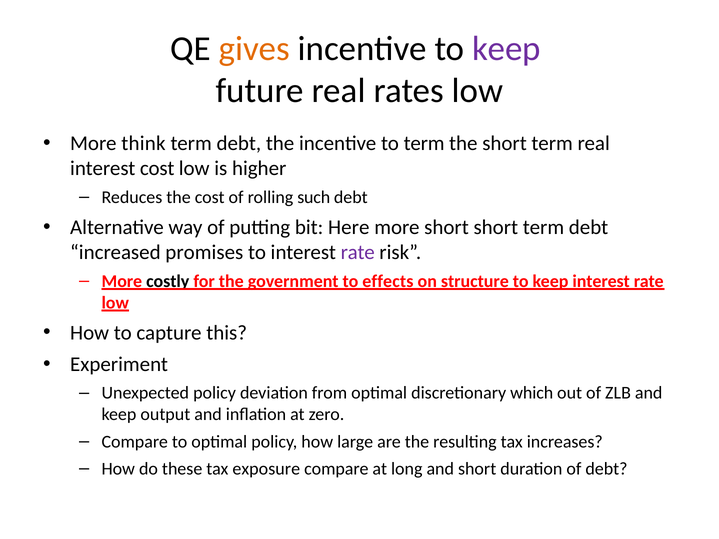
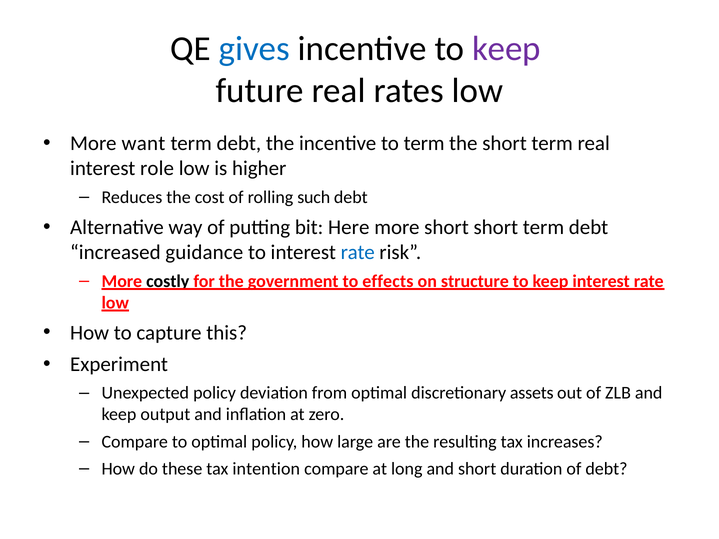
gives colour: orange -> blue (254, 49)
think: think -> want (143, 143)
interest cost: cost -> role (157, 169)
promises: promises -> guidance (204, 253)
rate colour: purple -> blue (358, 253)
which: which -> assets (532, 393)
exposure: exposure -> intention (266, 469)
